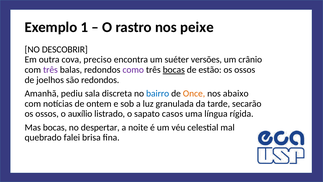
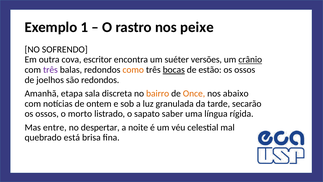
DESCOBRIR: DESCOBRIR -> SOFRENDO (65, 49)
preciso: preciso -> escritor (98, 60)
crânio underline: none -> present (250, 60)
como colour: purple -> orange (133, 70)
pediu: pediu -> etapa (72, 93)
bairro colour: blue -> orange (158, 93)
auxílio: auxílio -> morto (80, 114)
casos: casos -> saber (173, 114)
Mas bocas: bocas -> entre (55, 127)
falei: falei -> está (72, 137)
